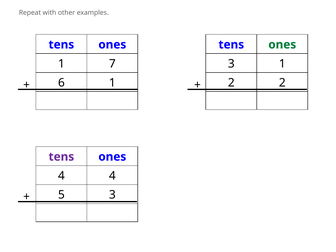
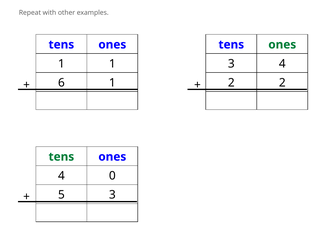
1 7: 7 -> 1 (112, 64)
3 1: 1 -> 4 (282, 64)
tens colour: purple -> green (61, 157)
4 4: 4 -> 0 (112, 176)
